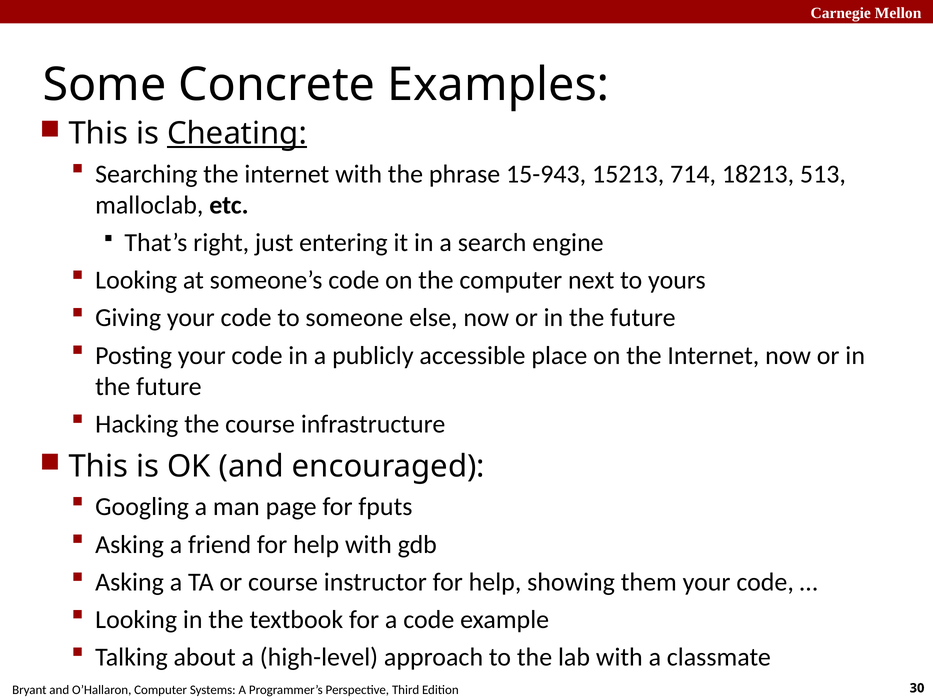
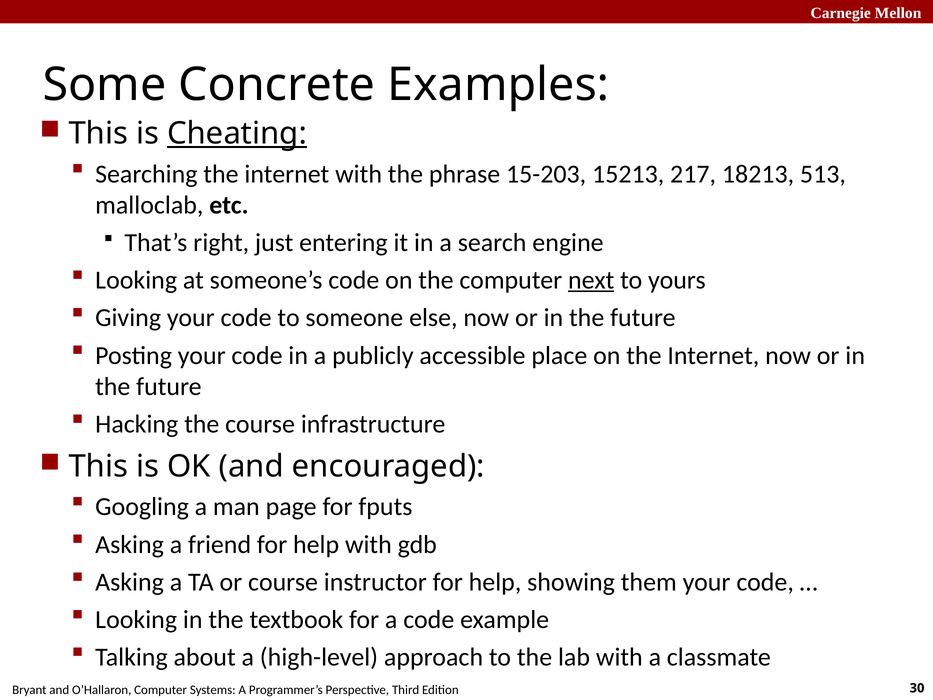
15-943: 15-943 -> 15-203 (546, 174)
714: 714 -> 217 (693, 174)
next underline: none -> present (591, 280)
